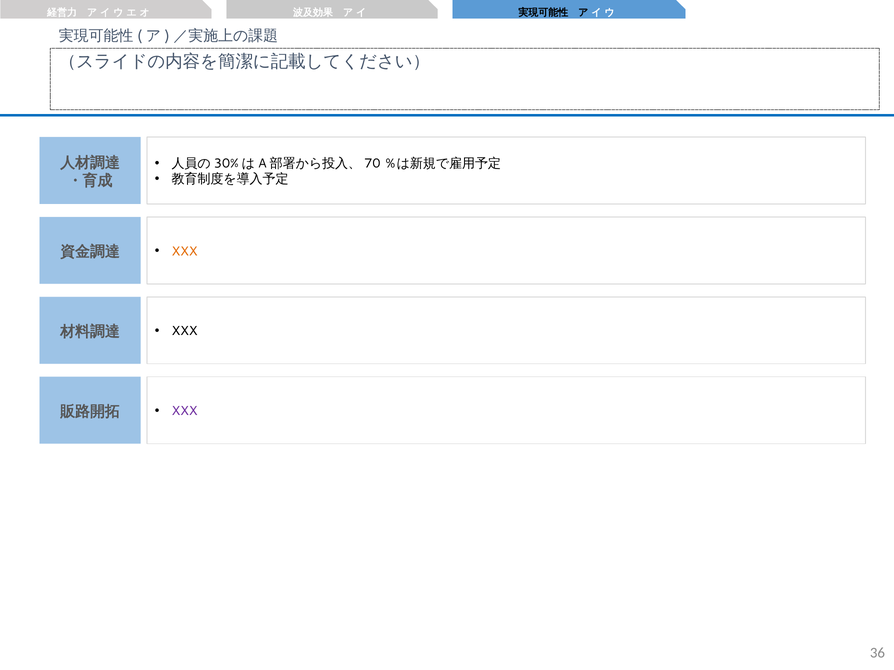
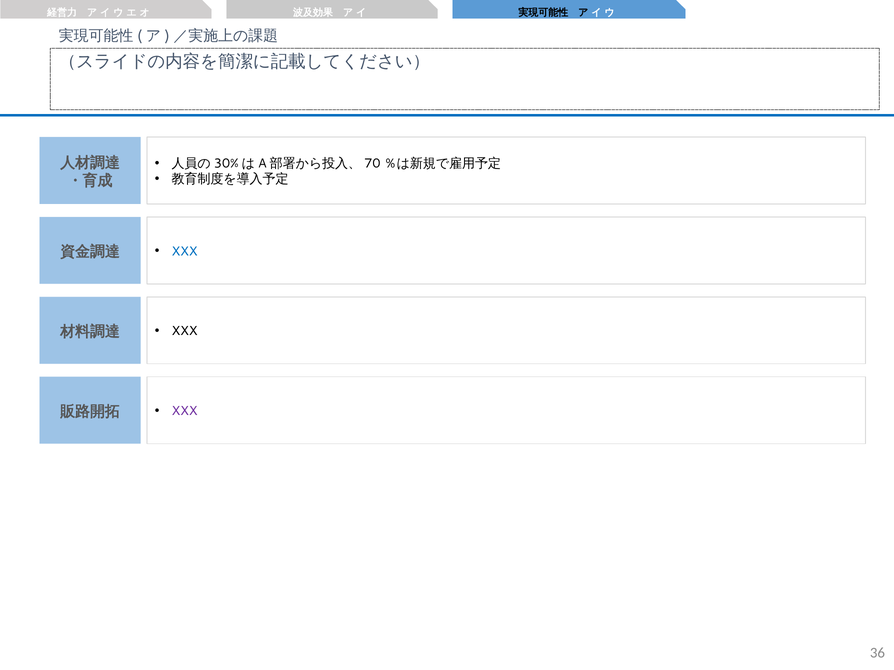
XXX colour: orange -> blue (185, 251)
